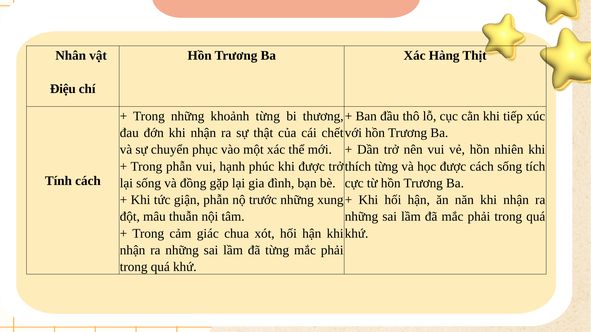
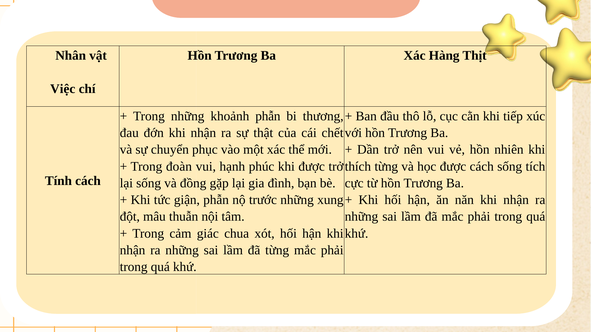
Điệu: Điệu -> Việc (63, 89)
khoảnh từng: từng -> phẫn (268, 116)
Trong phẫn: phẫn -> đoàn (179, 167)
